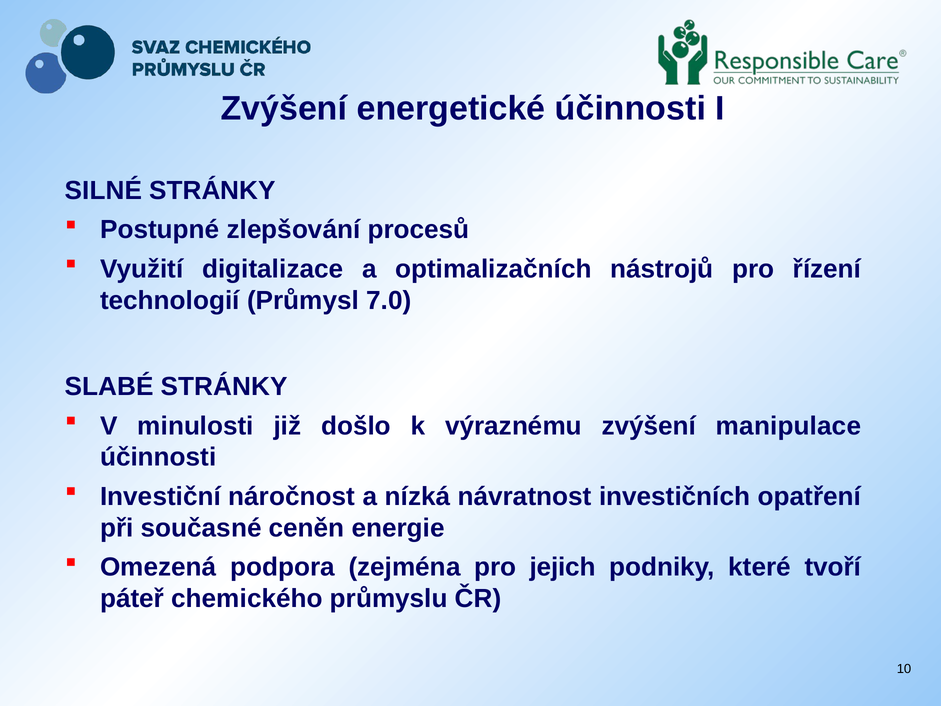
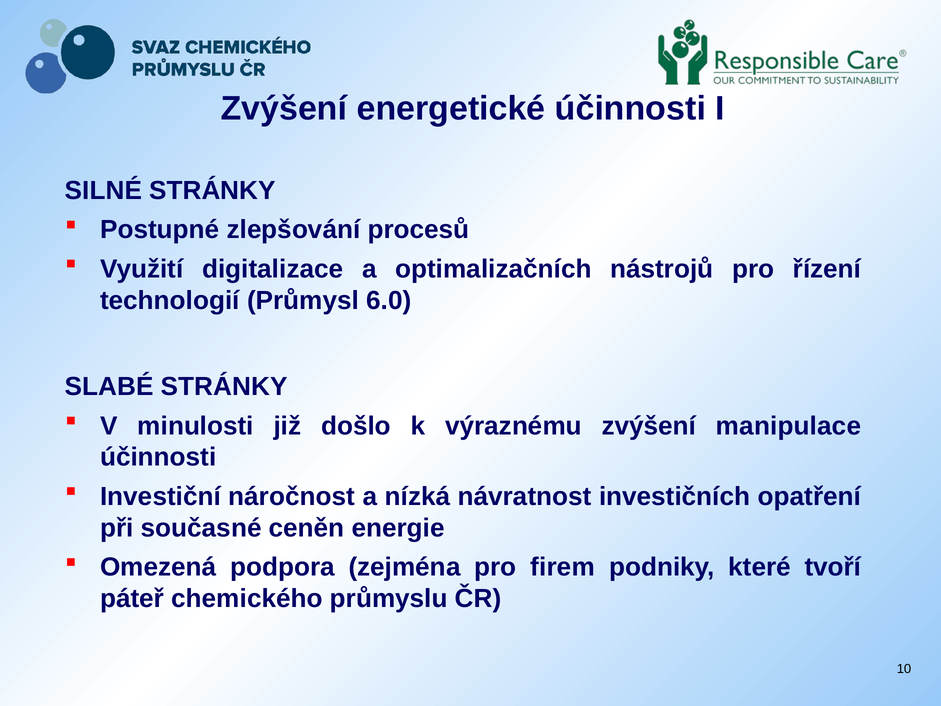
7.0: 7.0 -> 6.0 (389, 300)
jejich: jejich -> firem (563, 567)
